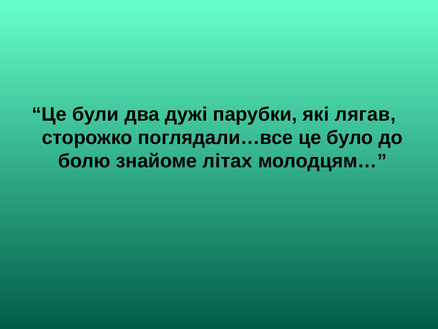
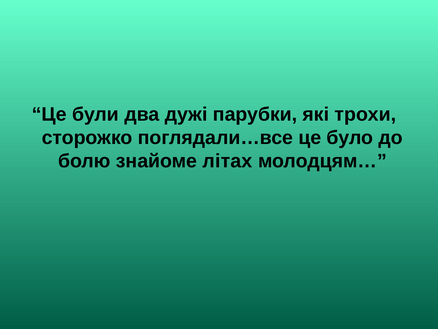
лягав: лягав -> трохи (365, 114)
